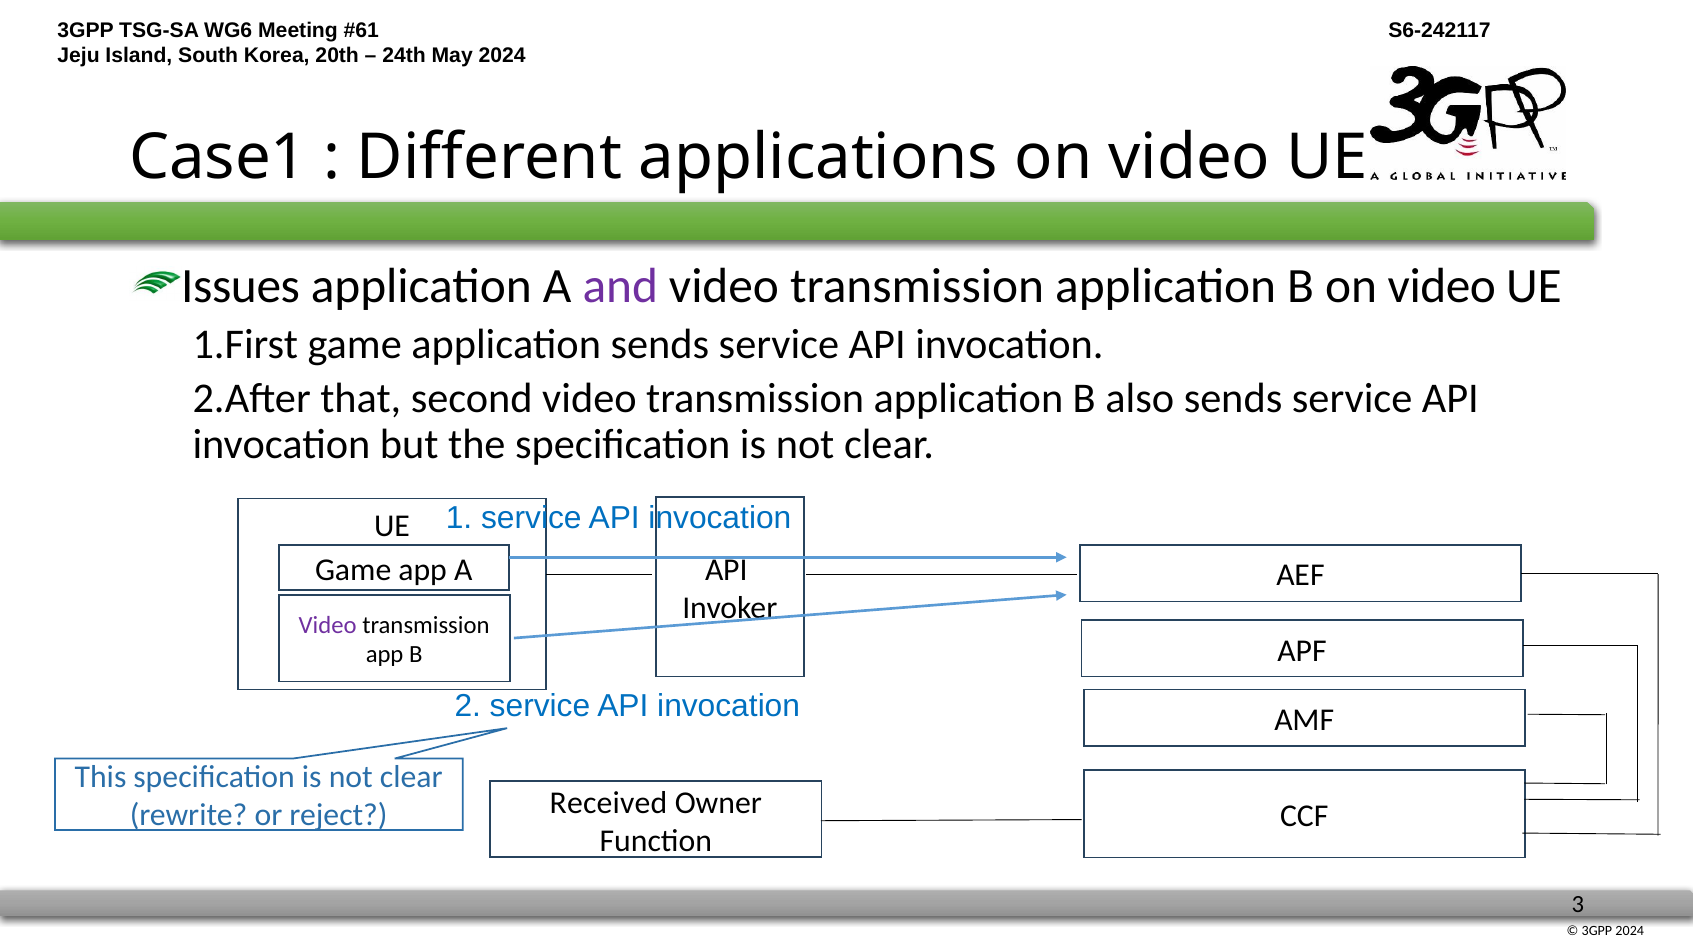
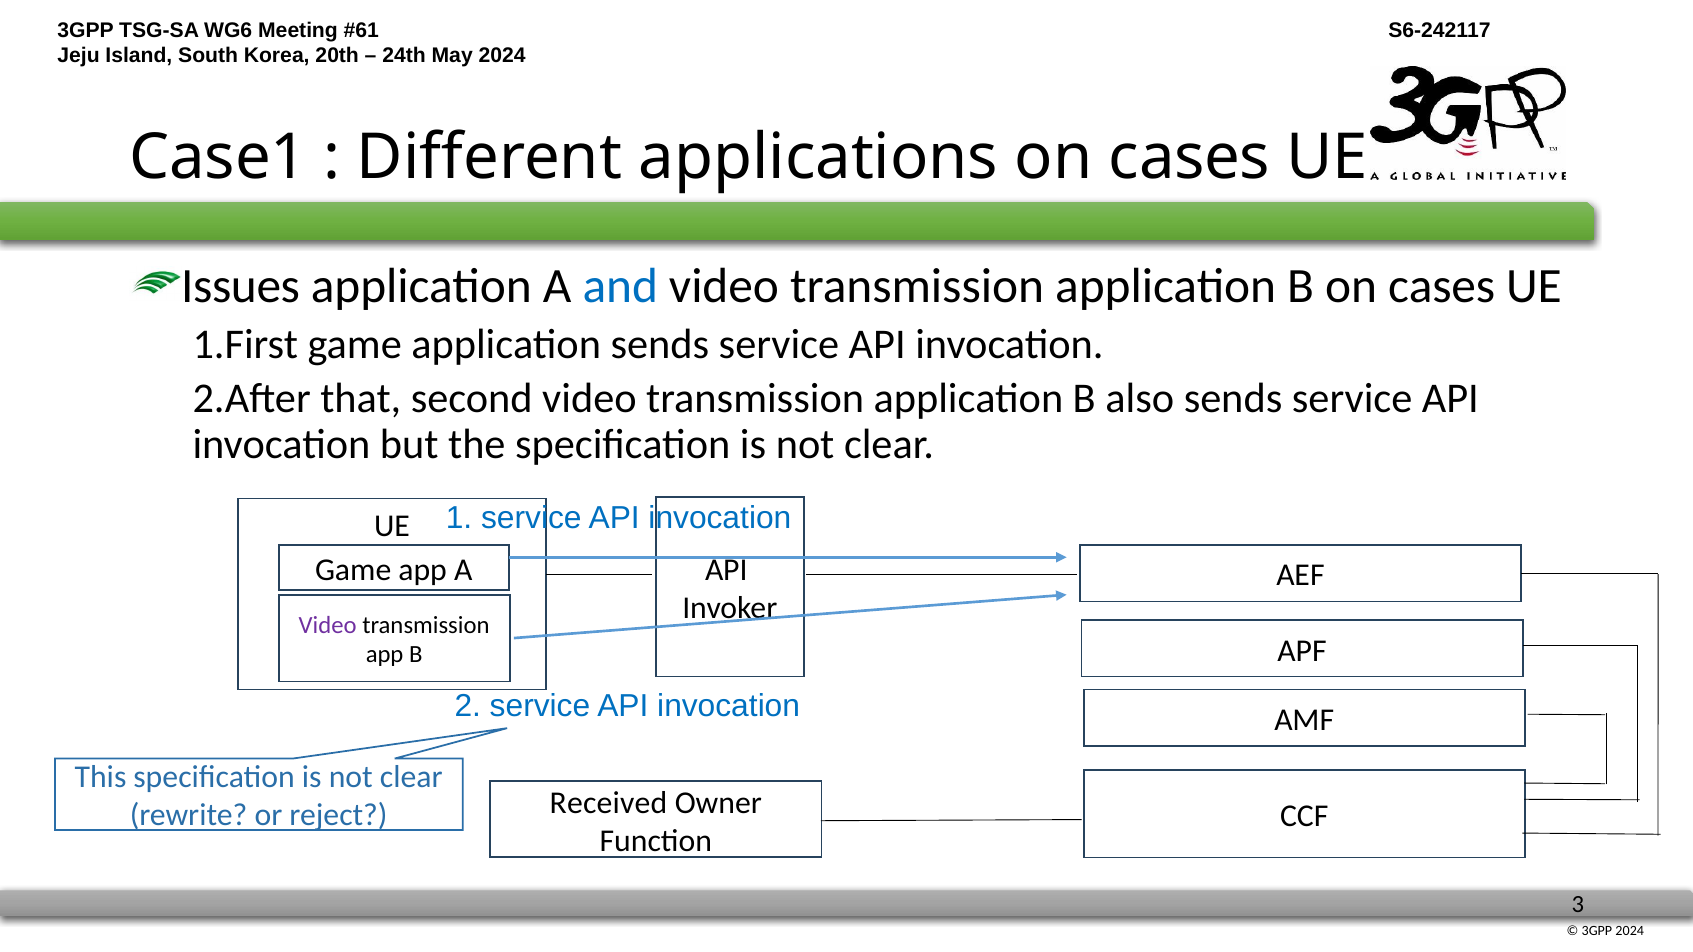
applications on video: video -> cases (1190, 158)
and colour: purple -> blue (620, 286)
B on video: video -> cases (1442, 286)
